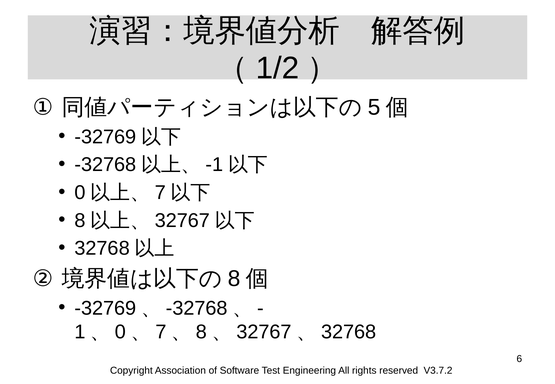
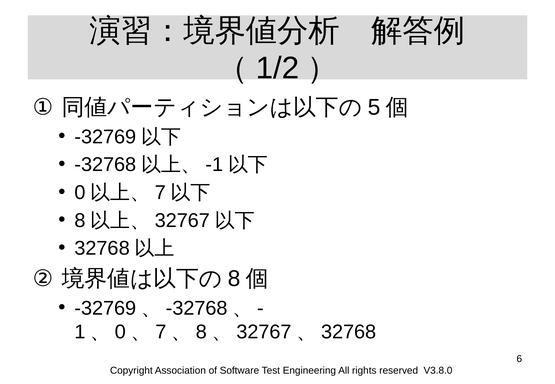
V3.7.2: V3.7.2 -> V3.8.0 (438, 371)
